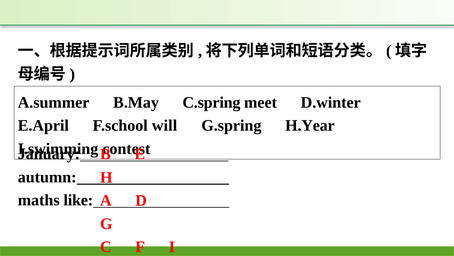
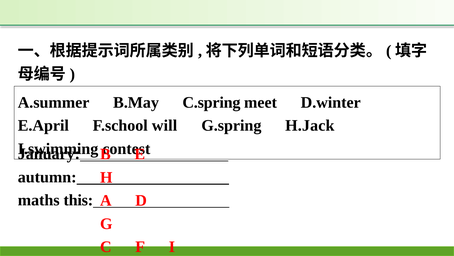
H.Year: H.Year -> H.Jack (310, 125)
like: like -> this (78, 200)
